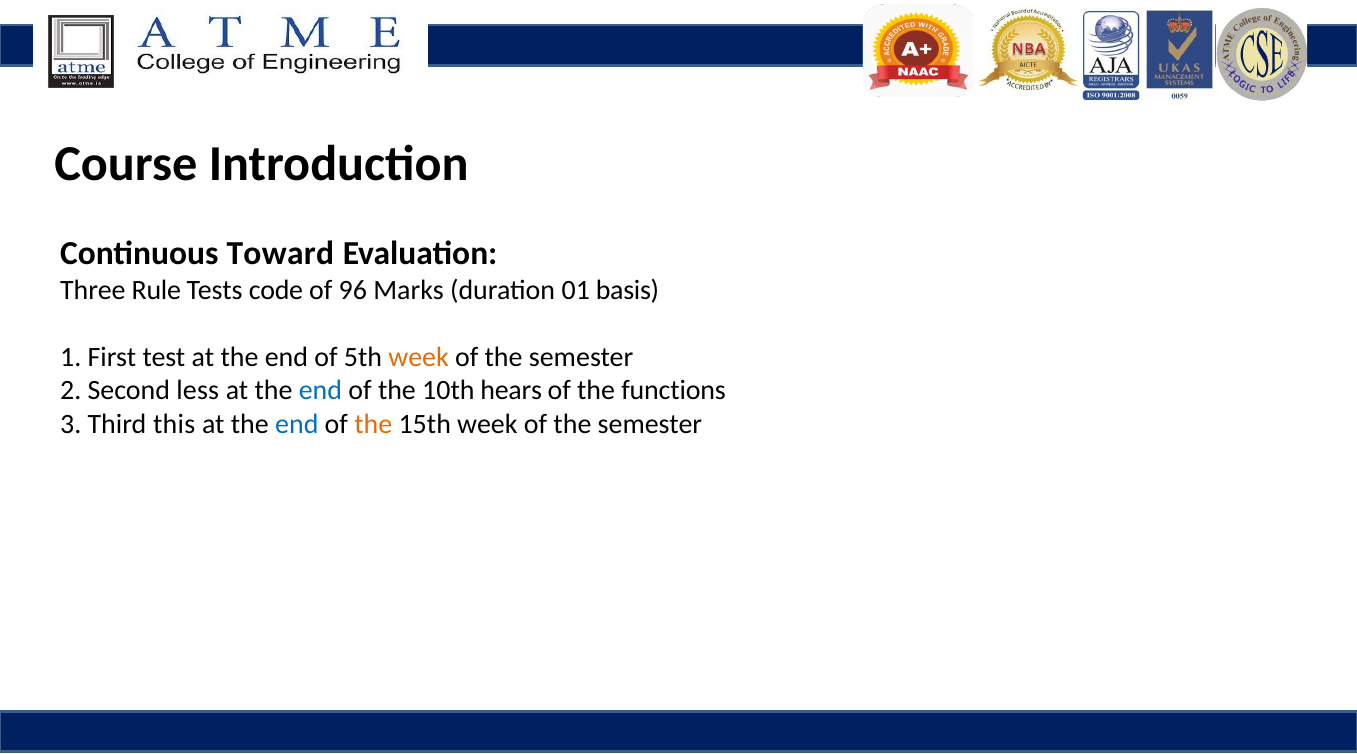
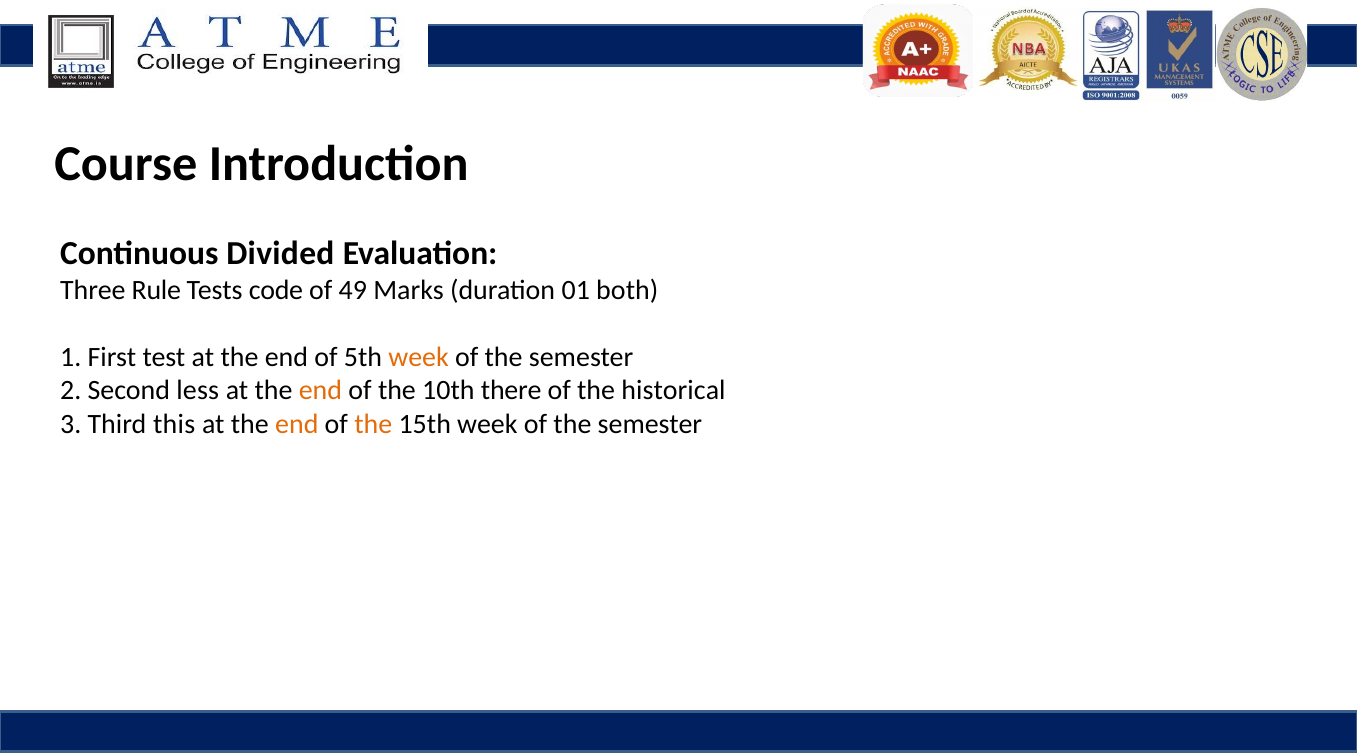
Toward: Toward -> Divided (280, 254)
96: 96 -> 49 (353, 290)
basis: basis -> both (627, 290)
end colour: blue -> orange (320, 391)
hears: hears -> there (511, 391)
functions: functions -> historical (673, 391)
end colour: blue -> orange (297, 424)
